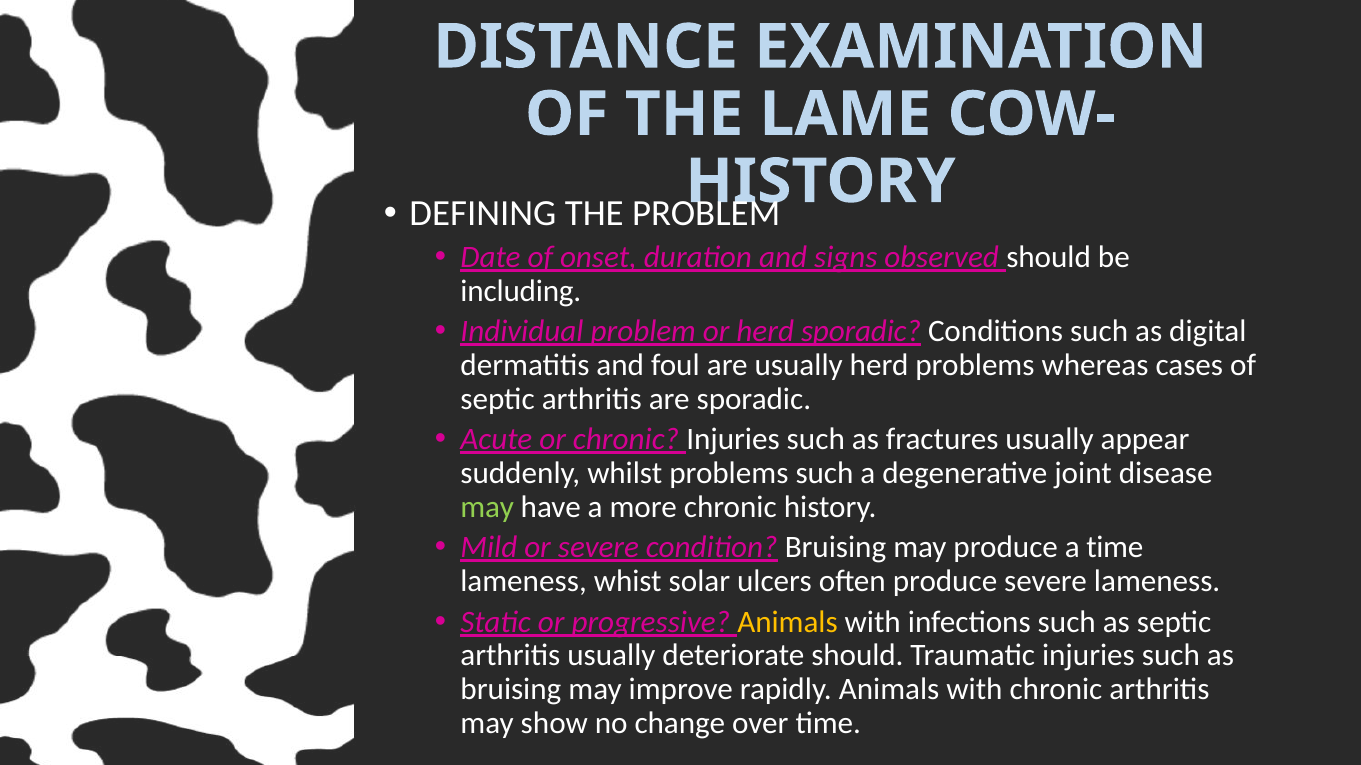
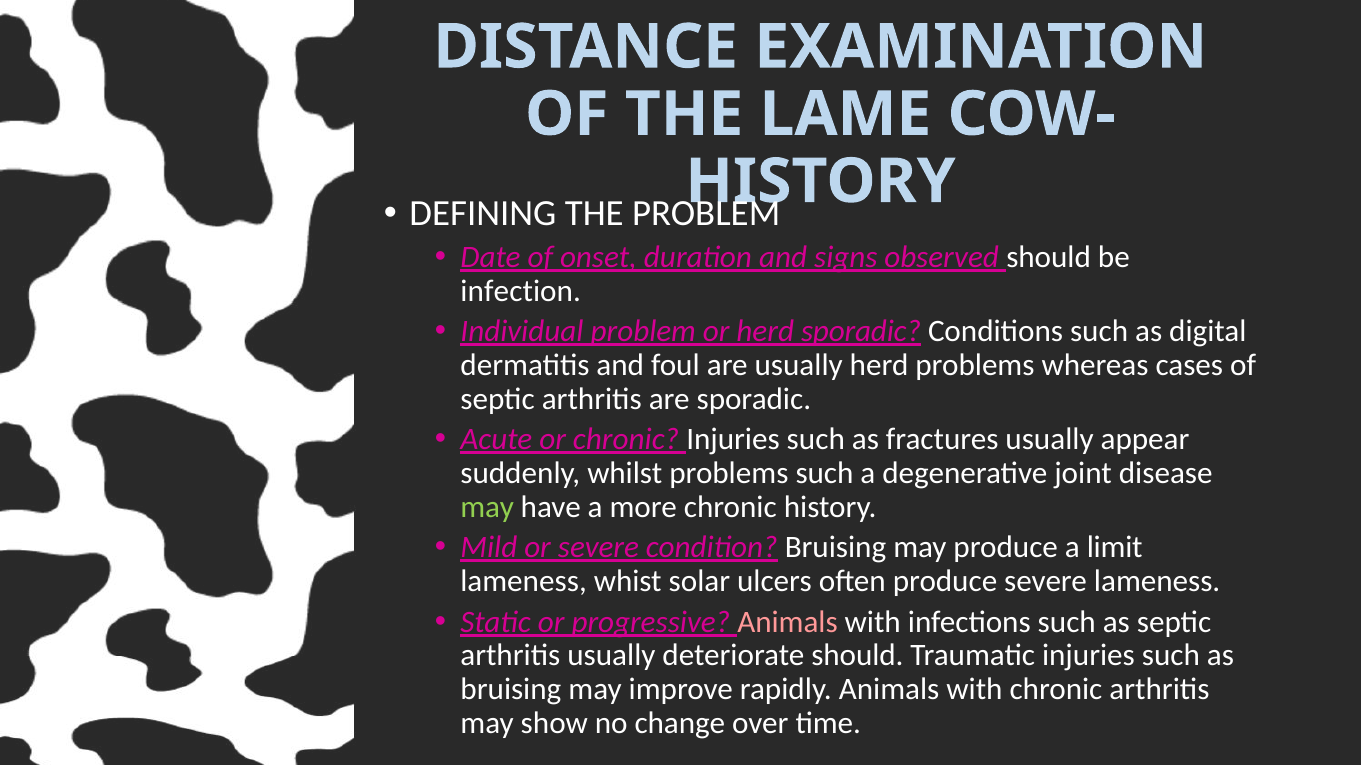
including: including -> infection (521, 291)
a time: time -> limit (1115, 548)
Animals colour: yellow -> pink (788, 622)
